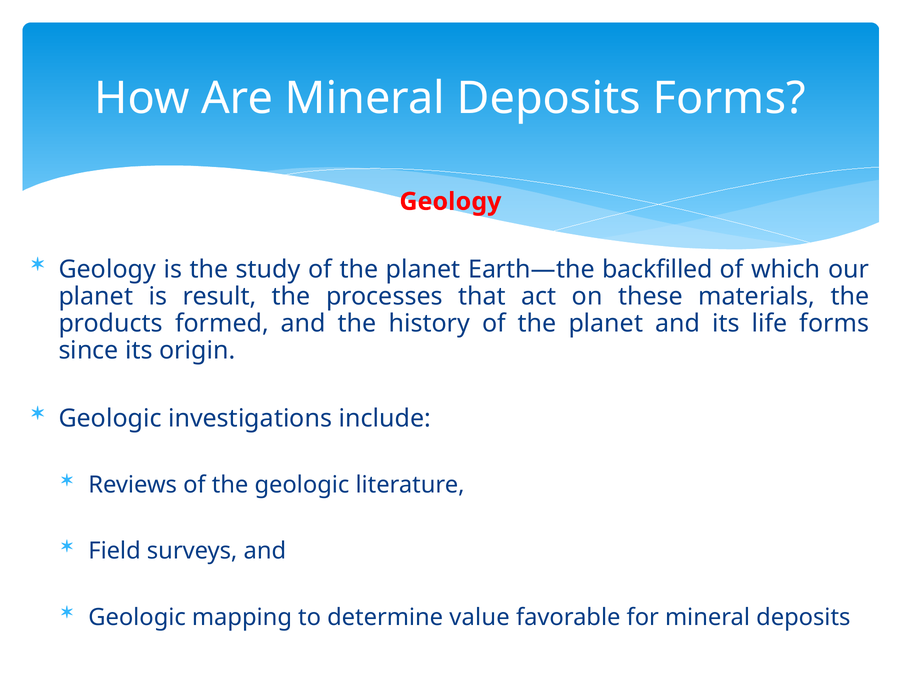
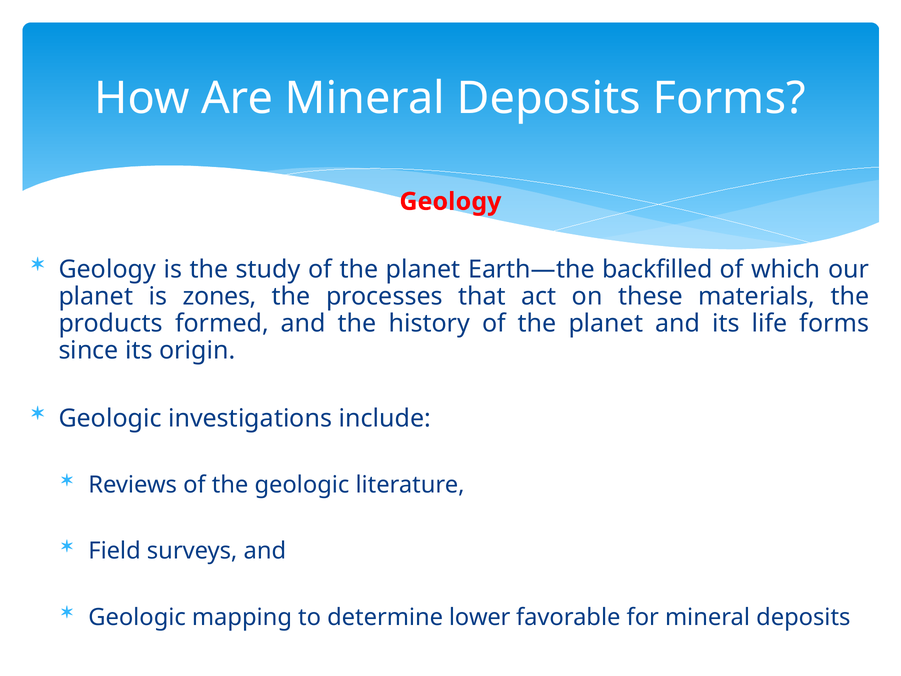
result: result -> zones (220, 296)
value: value -> lower (480, 617)
